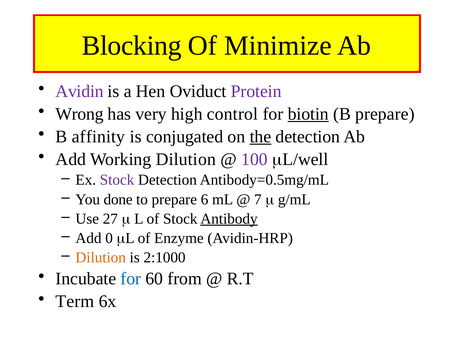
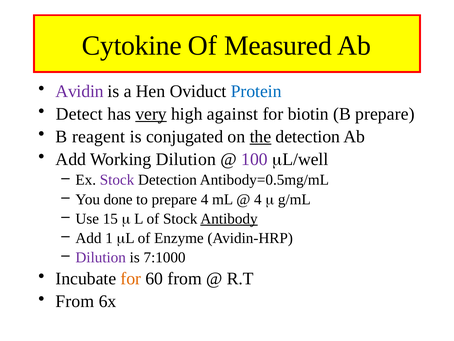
Blocking: Blocking -> Cytokine (132, 45)
Minimize: Minimize -> Measured (278, 45)
Protein colour: purple -> blue (256, 91)
Wrong: Wrong -> Detect (79, 114)
very underline: none -> present (151, 114)
control: control -> against (232, 114)
biotin underline: present -> none (308, 114)
affinity: affinity -> reagent (99, 136)
prepare 6: 6 -> 4 (205, 199)
7: 7 -> 4 (258, 199)
27: 27 -> 15 (110, 218)
0: 0 -> 1 (109, 238)
Dilution colour: orange -> purple (101, 257)
2:1000: 2:1000 -> 7:1000 (165, 257)
for colour: blue -> orange (131, 278)
Term: Term -> From (75, 301)
